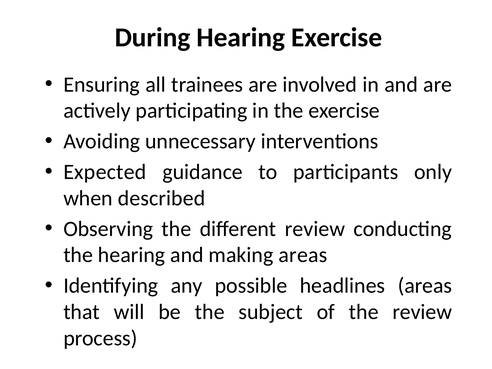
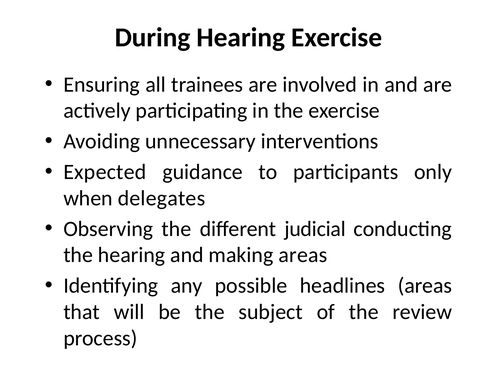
described: described -> delegates (161, 198)
different review: review -> judicial (315, 229)
